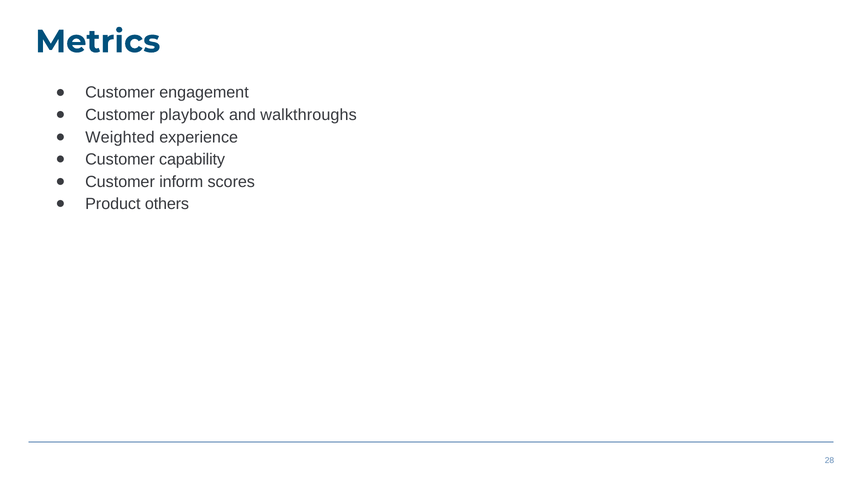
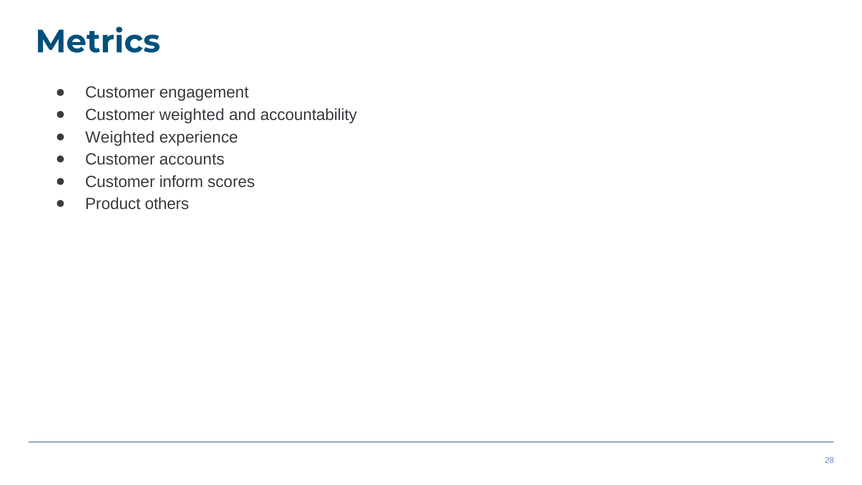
Customer playbook: playbook -> weighted (192, 115)
walkthroughs: walkthroughs -> accountability (309, 115)
capability: capability -> accounts (192, 159)
